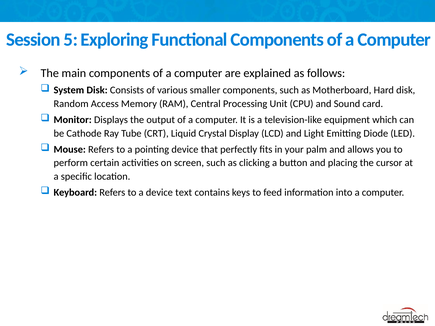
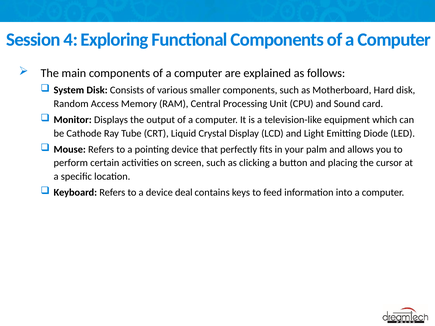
5: 5 -> 4 (71, 40)
text: text -> deal (184, 193)
